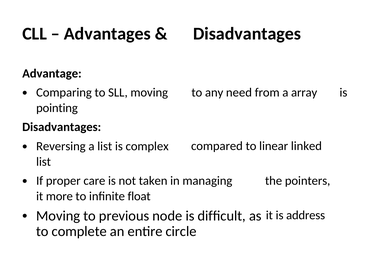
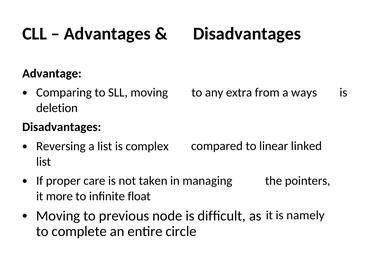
need: need -> extra (239, 93)
array: array -> ways (304, 93)
pointing: pointing -> deletion (57, 108)
address: address -> namely (305, 216)
